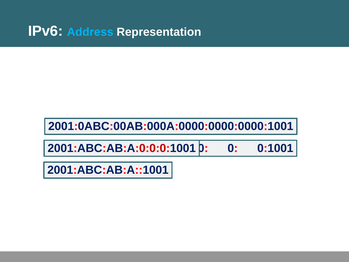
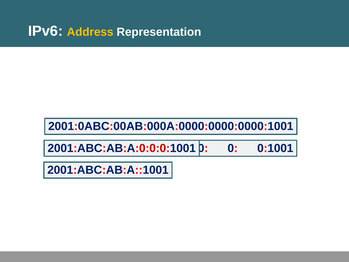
Address colour: light blue -> yellow (90, 32)
